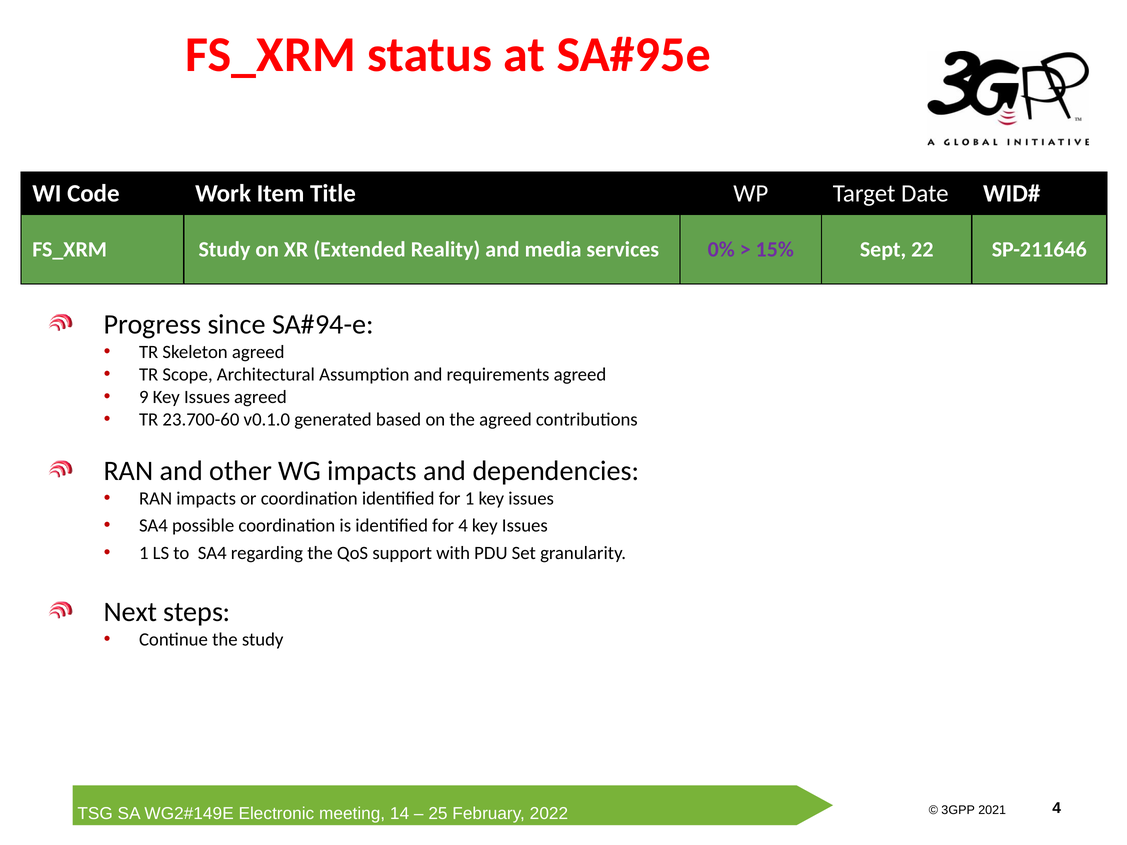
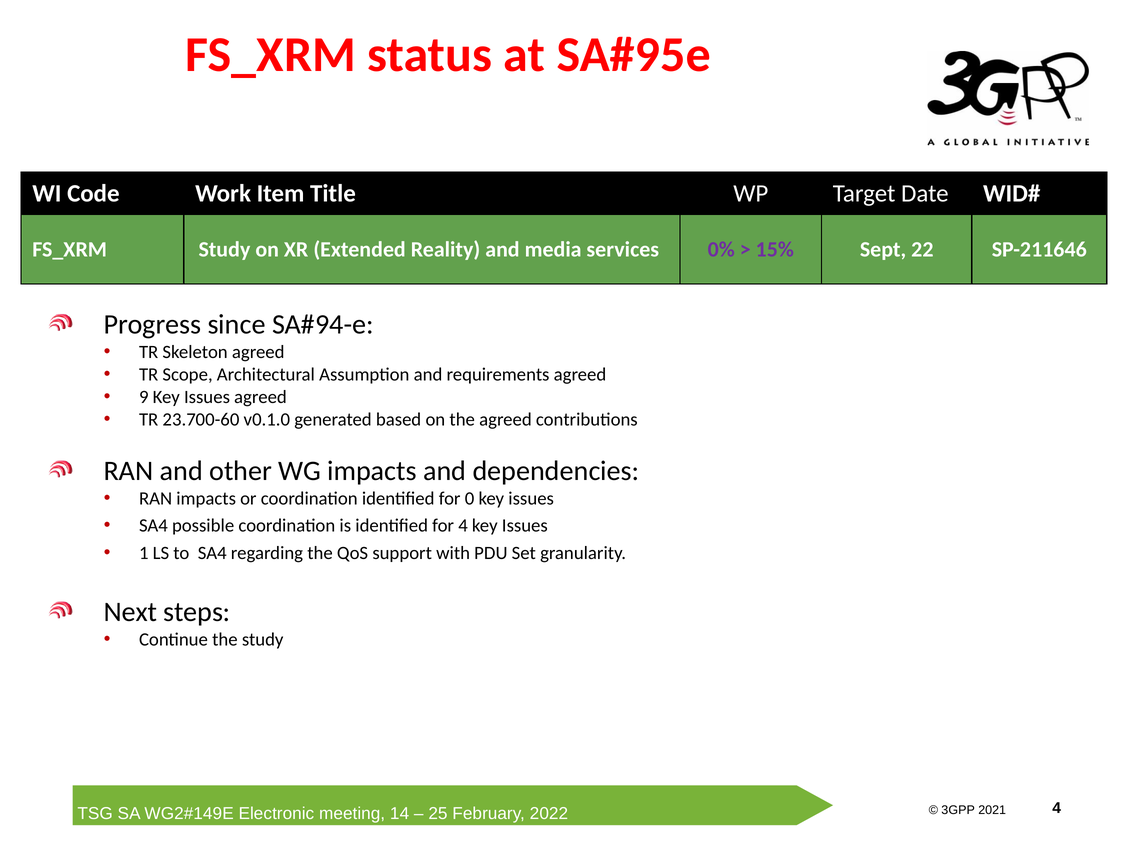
for 1: 1 -> 0 (470, 499)
